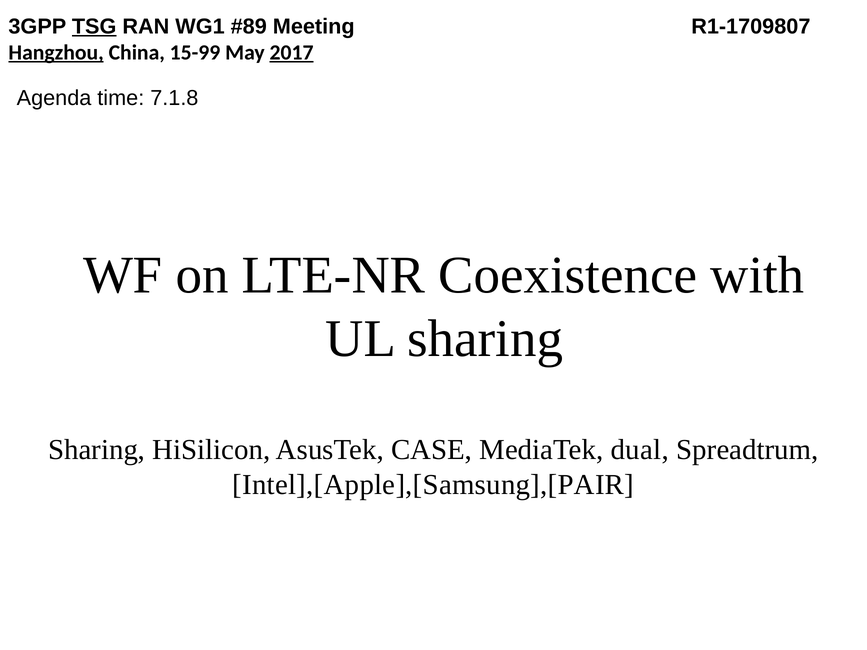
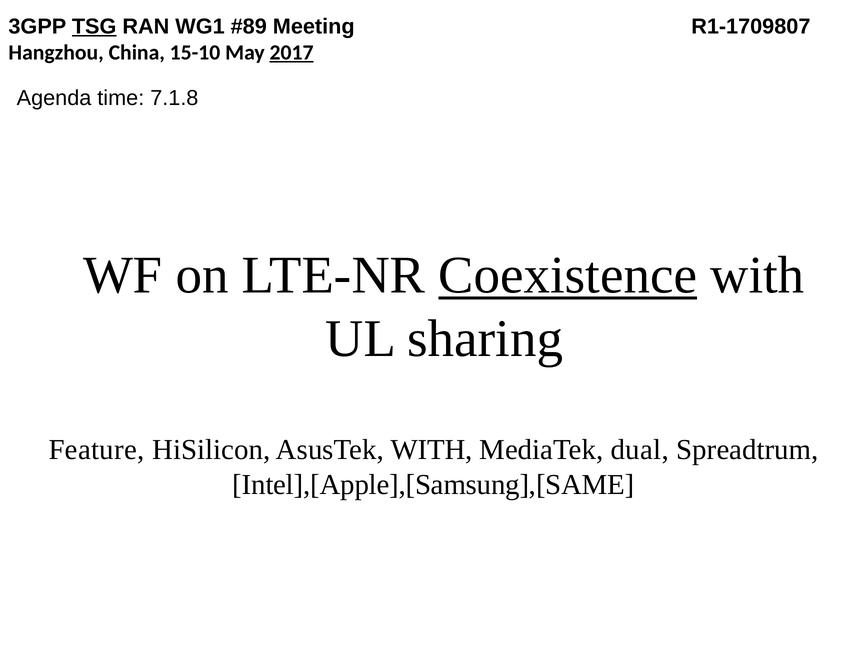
Hangzhou underline: present -> none (56, 52)
15-99: 15-99 -> 15-10 (195, 52)
Coexistence underline: none -> present (568, 275)
Sharing: Sharing -> Feature (97, 450)
AsusTek CASE: CASE -> WITH (432, 450)
Intel],[Apple],[Samsung],[PAIR: Intel],[Apple],[Samsung],[PAIR -> Intel],[Apple],[Samsung],[SAME (434, 485)
